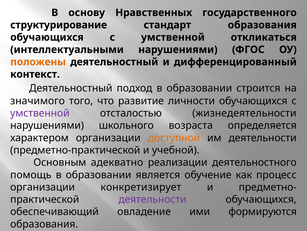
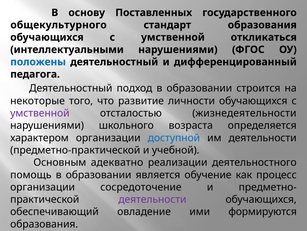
Нравственных: Нравственных -> Поставленных (154, 13)
структурирование: структурирование -> общекультурного (59, 25)
положены colour: orange -> blue (38, 62)
контекст: контекст -> педагога (35, 74)
значимого: значимого -> некоторые (38, 101)
доступной colour: orange -> blue (174, 137)
конкретизирует: конкретизирует -> сосредоточение (141, 187)
